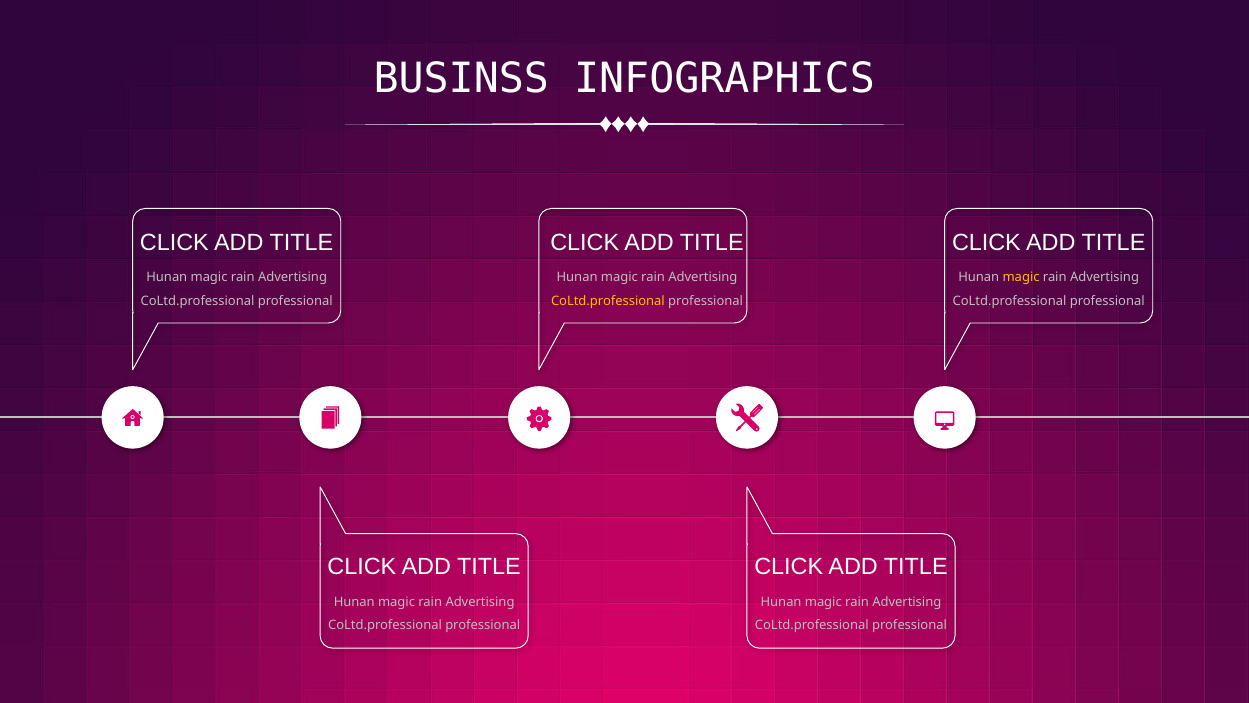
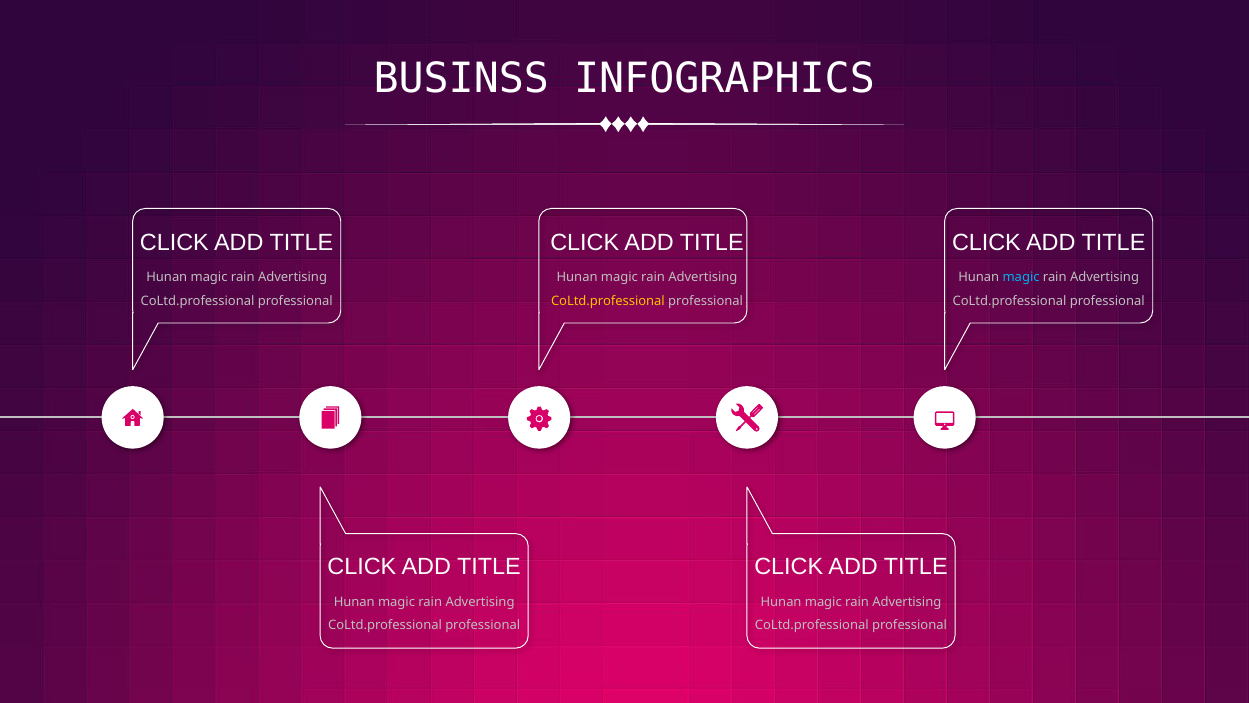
magic colour: yellow -> light blue (1021, 277)
